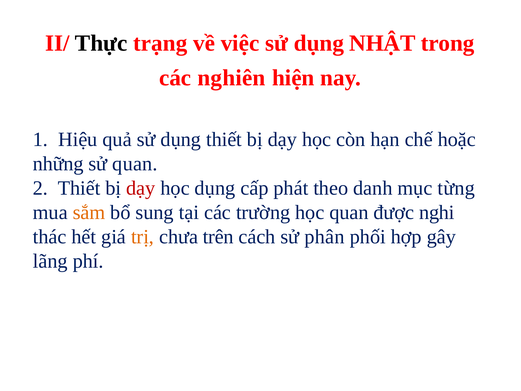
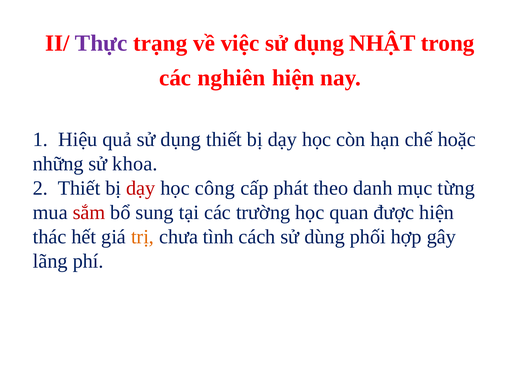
Thực colour: black -> purple (101, 43)
sử quan: quan -> khoa (135, 164)
học dụng: dụng -> công (215, 188)
sắm colour: orange -> red (89, 212)
được nghi: nghi -> hiện (437, 212)
trên: trên -> tình (218, 237)
phân: phân -> dùng (325, 237)
